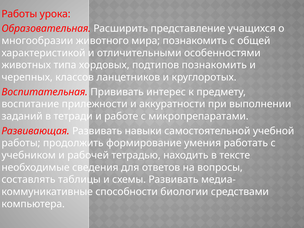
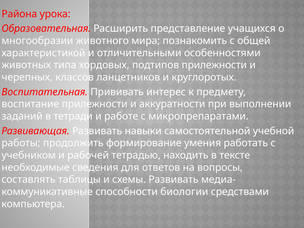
Работы: Работы -> Района (19, 14)
подтипов познакомить: познакомить -> прилежности (214, 65)
